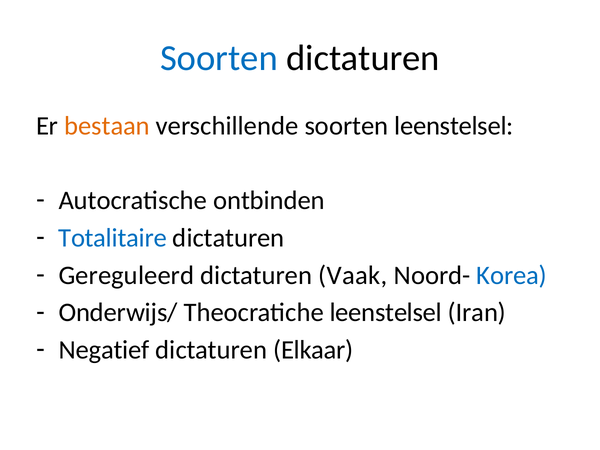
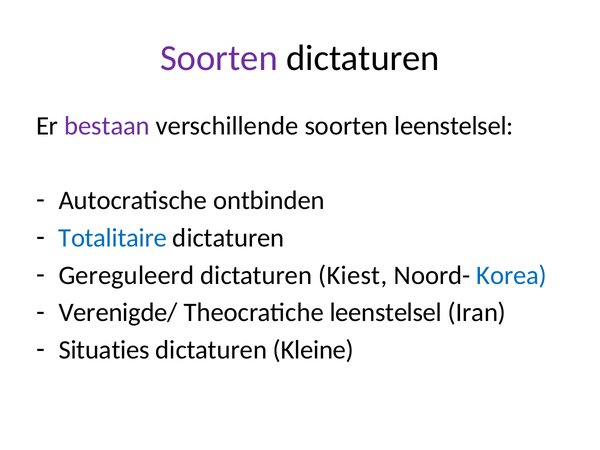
Soorten colour: blue -> purple (219, 58)
bestaan colour: orange -> purple (107, 126)
Vaak: Vaak -> Kiest (353, 275)
Onderwijs/: Onderwijs/ -> Verenigde/ (118, 313)
Negatief: Negatief -> Situaties (104, 350)
Elkaar: Elkaar -> Kleine (313, 350)
